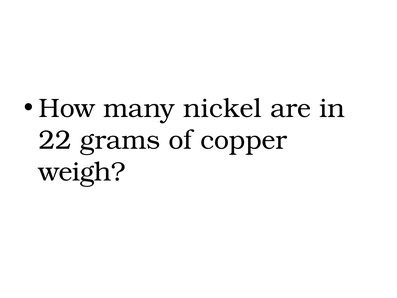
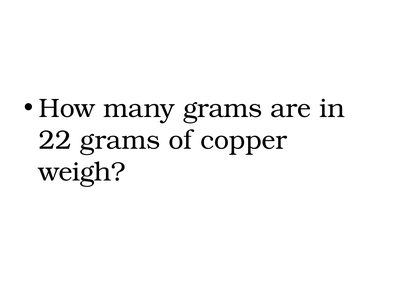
many nickel: nickel -> grams (223, 108)
